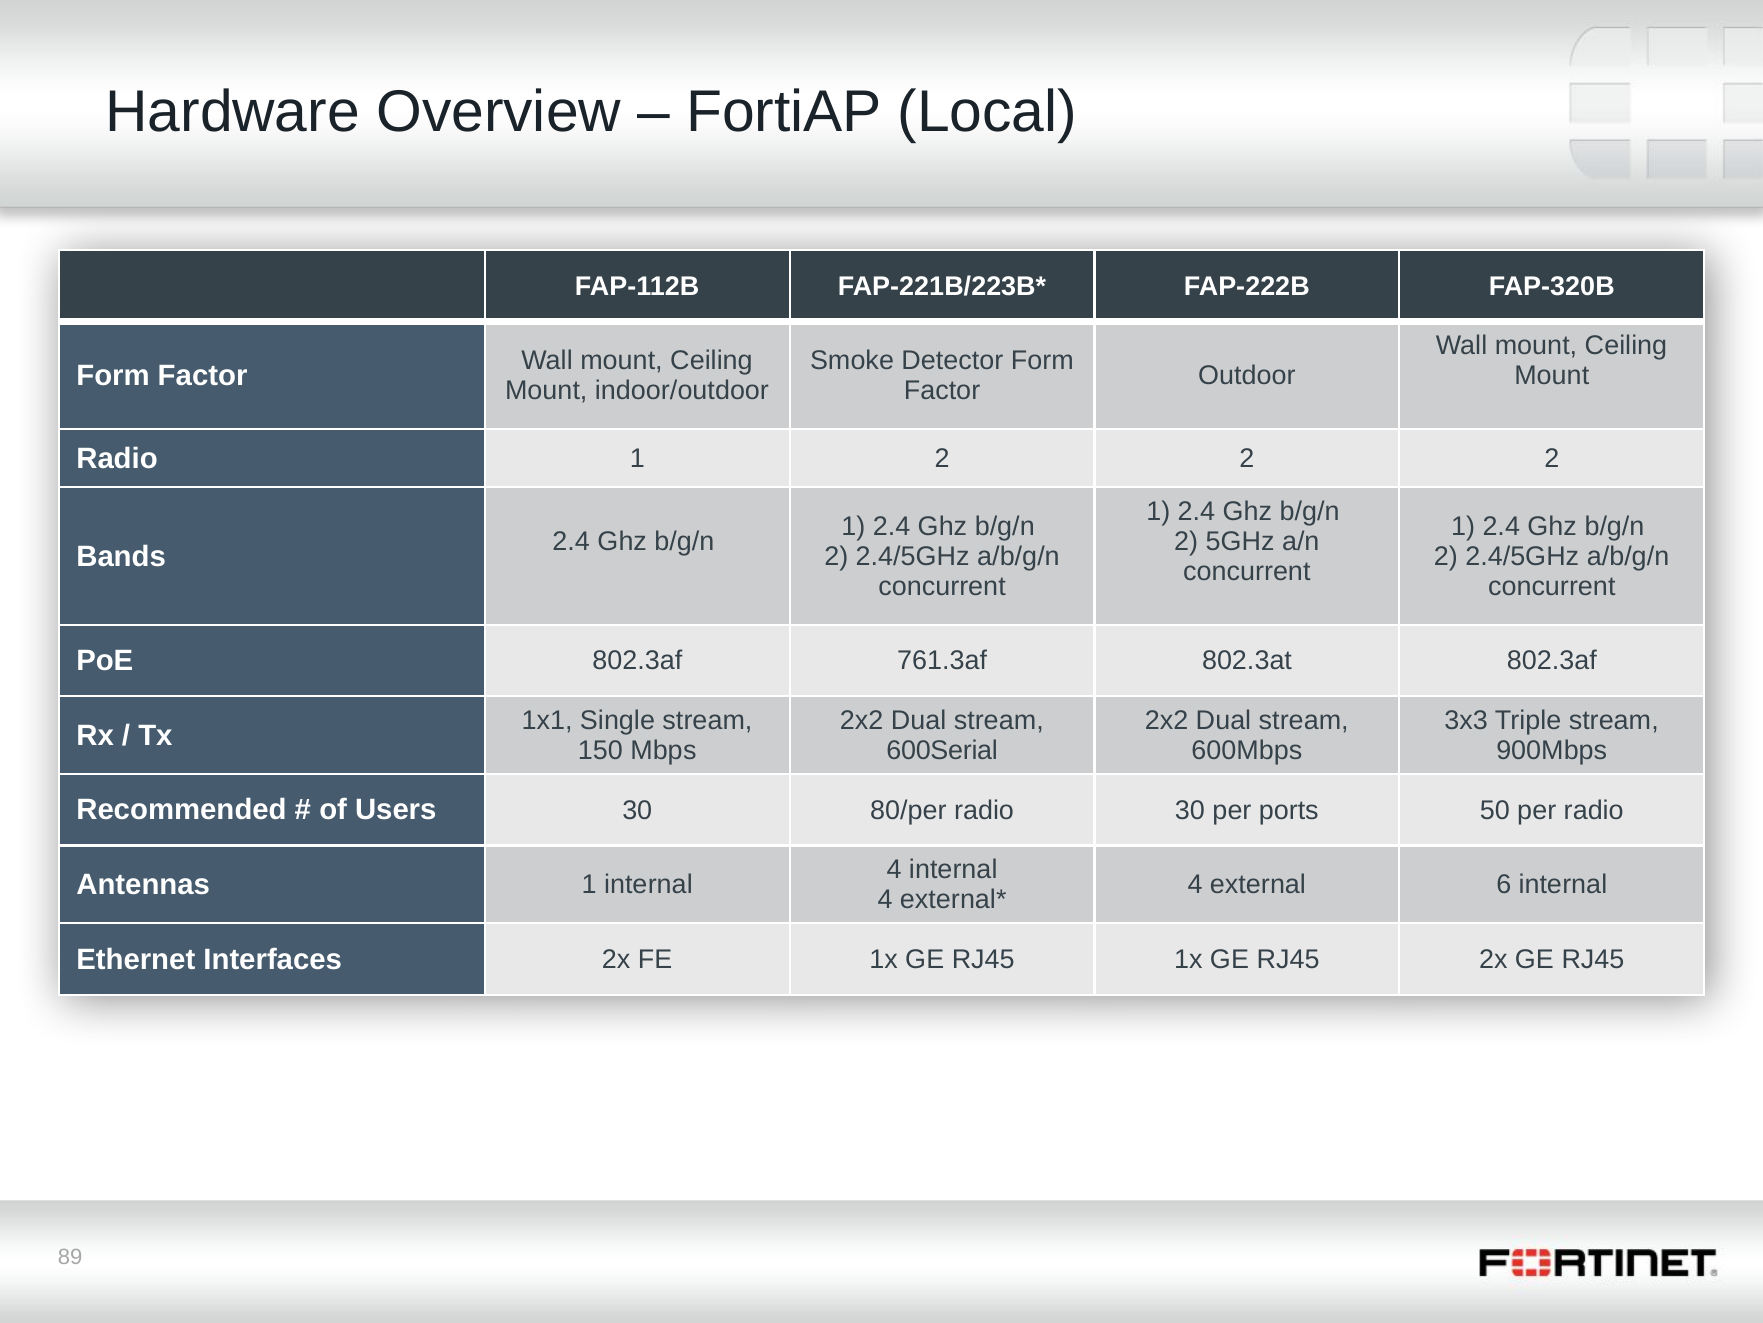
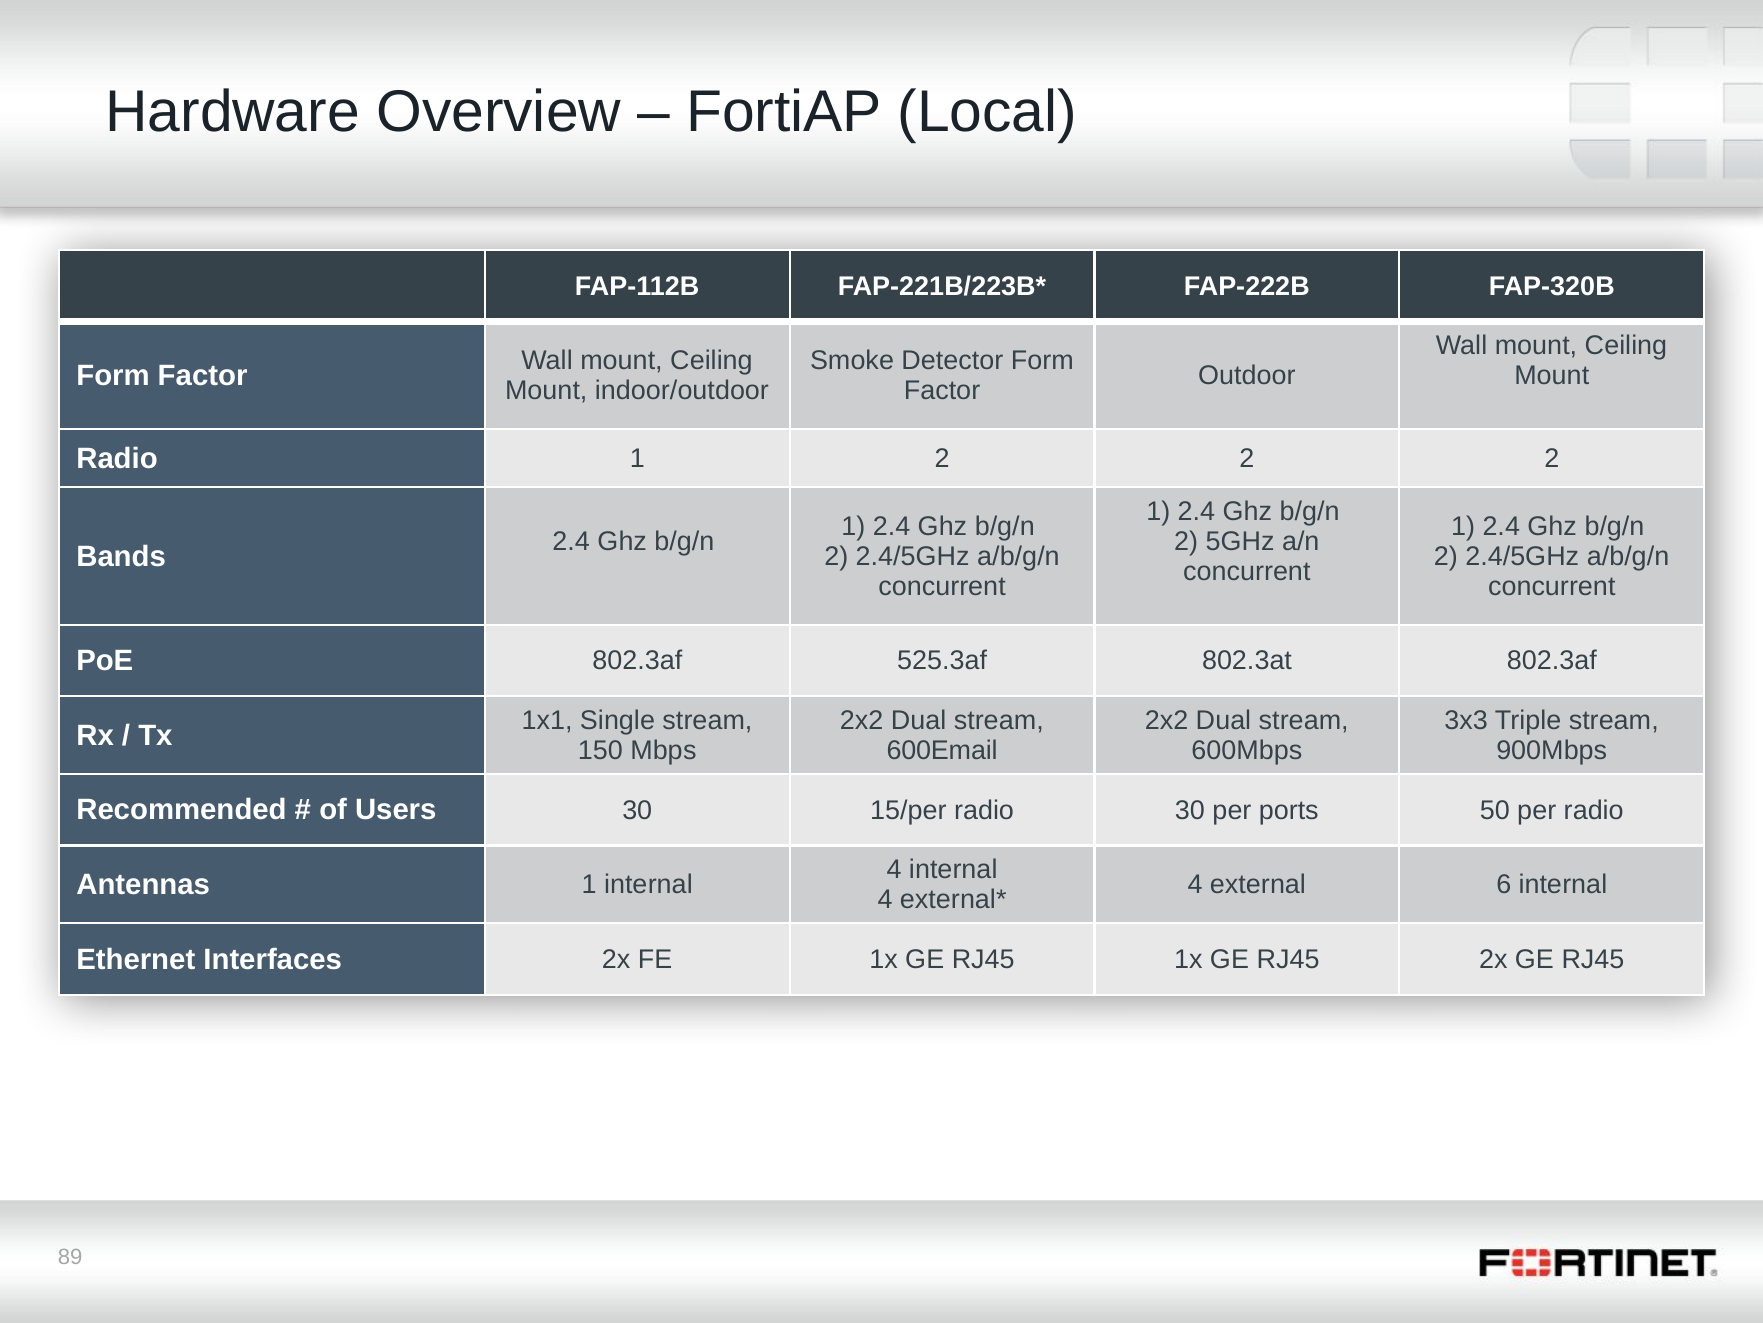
761.3af: 761.3af -> 525.3af (942, 661)
600Serial: 600Serial -> 600Email (942, 750)
80/per: 80/per -> 15/per (908, 810)
